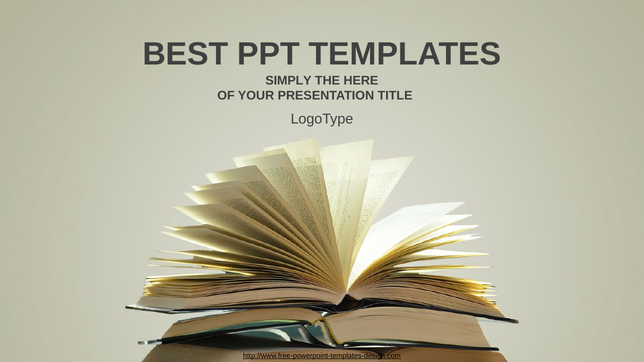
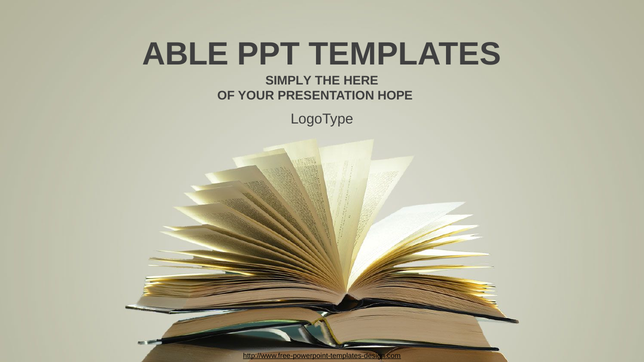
BEST: BEST -> ABLE (186, 54)
TITLE: TITLE -> HOPE (395, 96)
